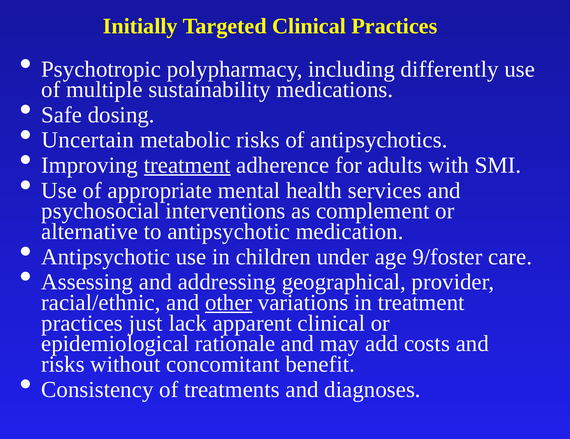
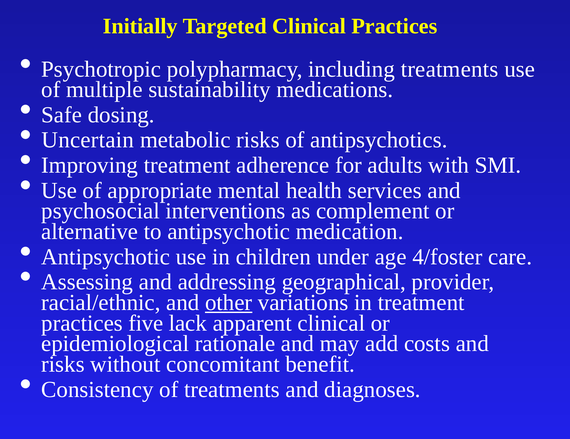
including differently: differently -> treatments (450, 69)
treatment underline: present -> none (187, 165)
9/foster: 9/foster -> 4/foster (447, 257)
just: just -> five (146, 323)
